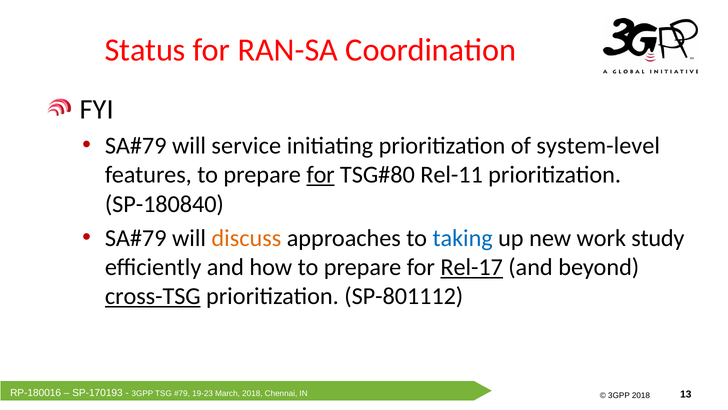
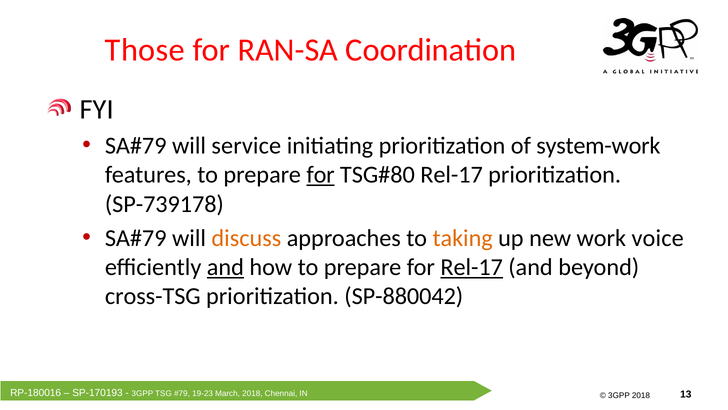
Status: Status -> Those (145, 50)
system-level: system-level -> system-work (598, 146)
Rel-11: Rel-11 -> Rel-17 (452, 175)
SP-180840: SP-180840 -> SP-739178 (164, 204)
taking colour: blue -> orange (463, 238)
study: study -> voice (658, 238)
and underline: none -> present (225, 267)
cross-TSG underline: present -> none (153, 296)
SP-801112: SP-801112 -> SP-880042 (404, 296)
